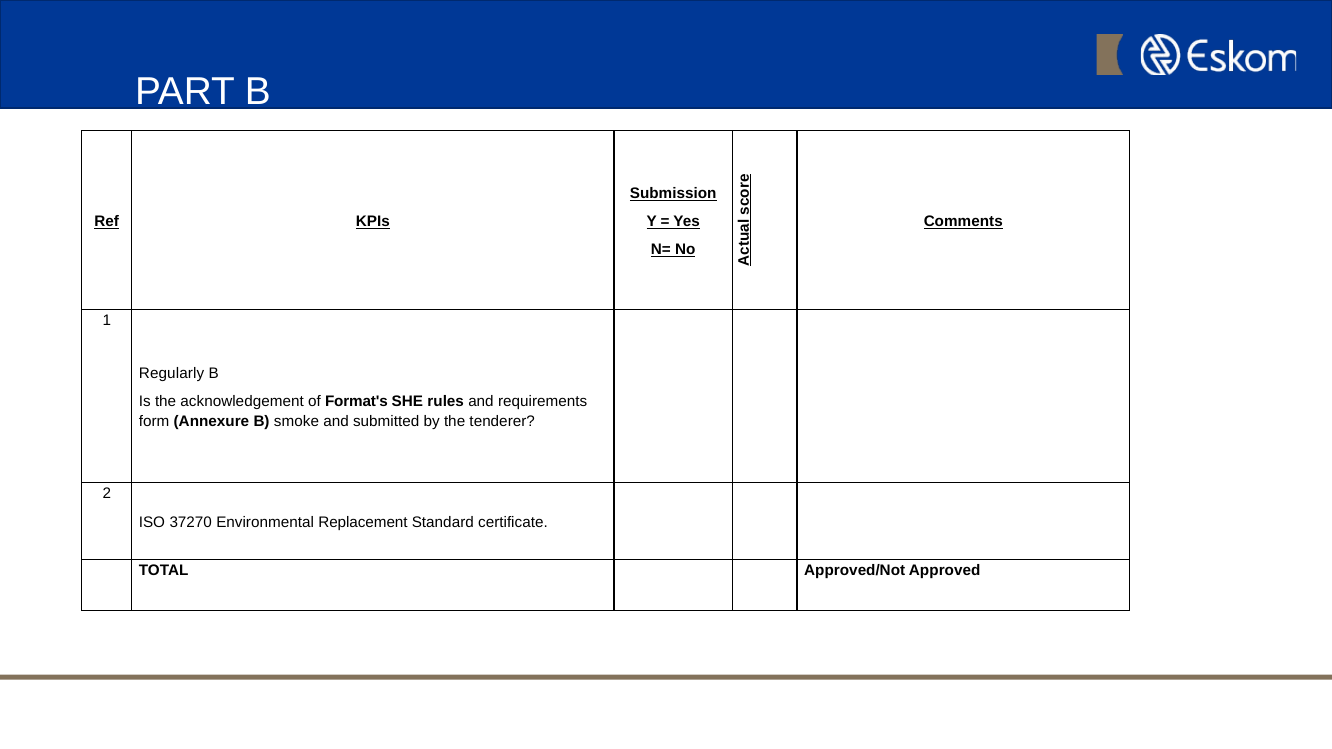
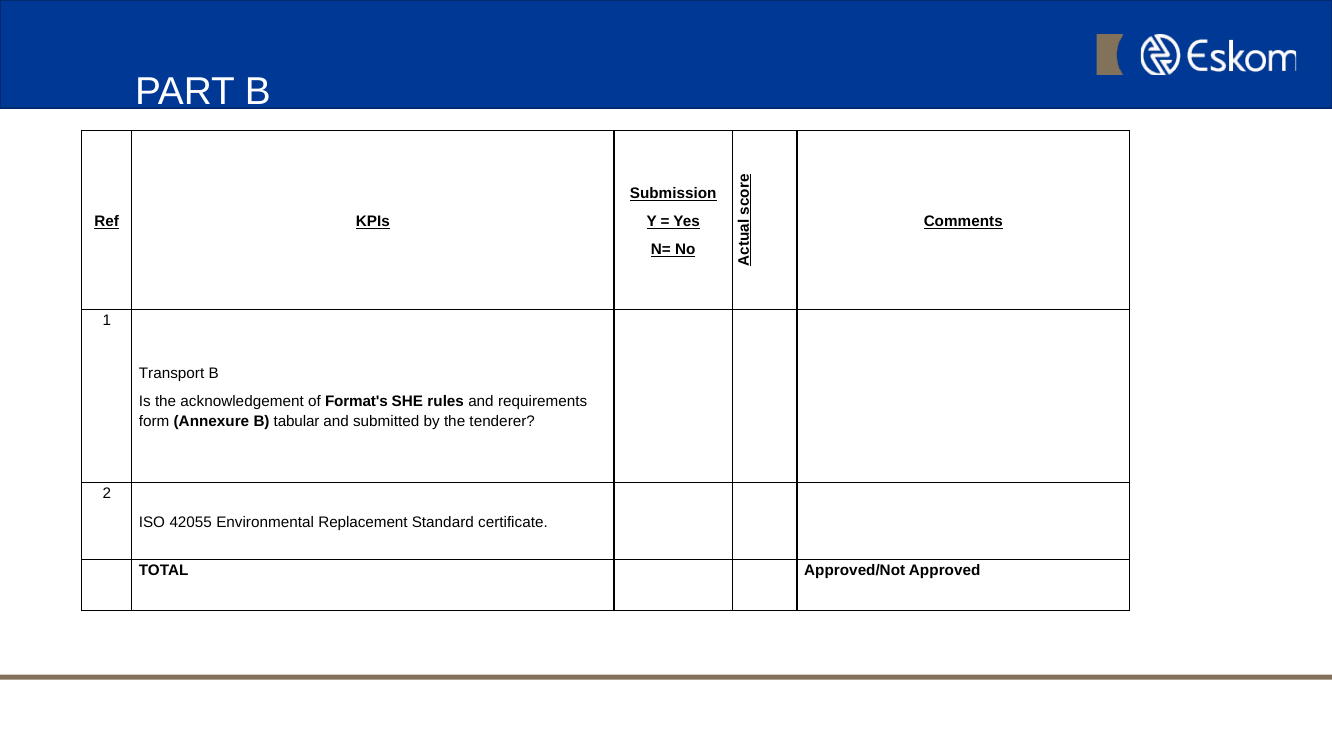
Regularly: Regularly -> Transport (172, 374)
smoke: smoke -> tabular (297, 421)
37270: 37270 -> 42055 (191, 523)
